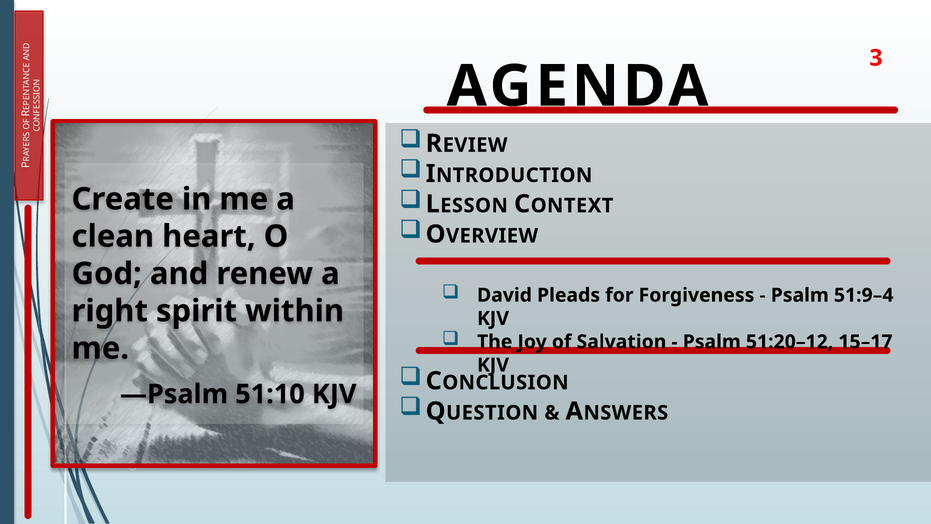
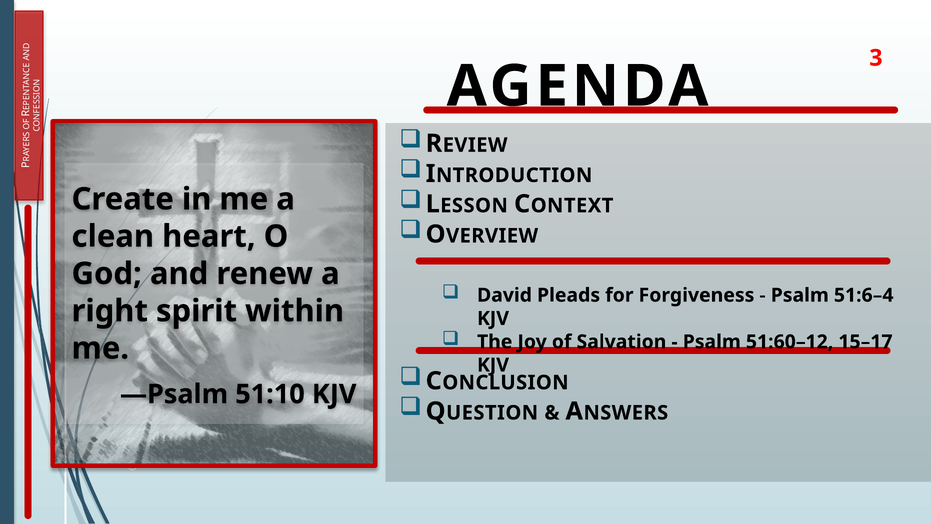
51:9–4: 51:9–4 -> 51:6–4 (864, 295)
51:20–12: 51:20–12 -> 51:60–12 (790, 342)
